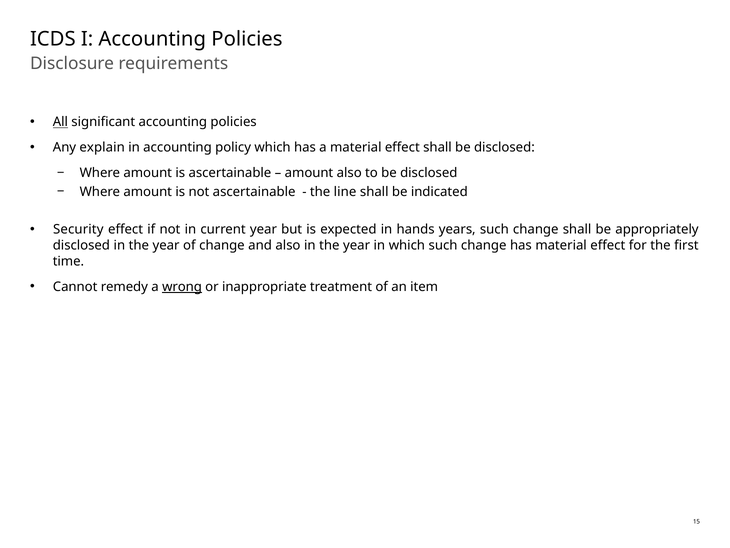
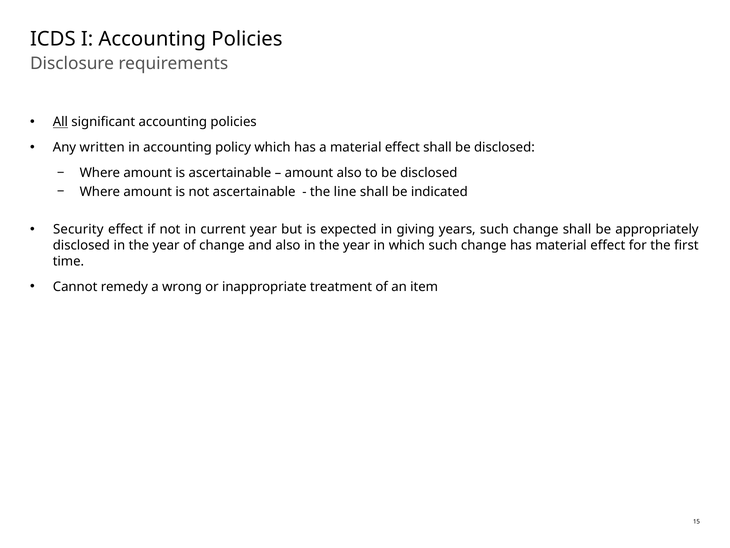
explain: explain -> written (102, 147)
hands: hands -> giving (416, 229)
wrong underline: present -> none (182, 286)
